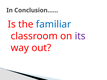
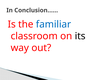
its colour: purple -> black (80, 36)
